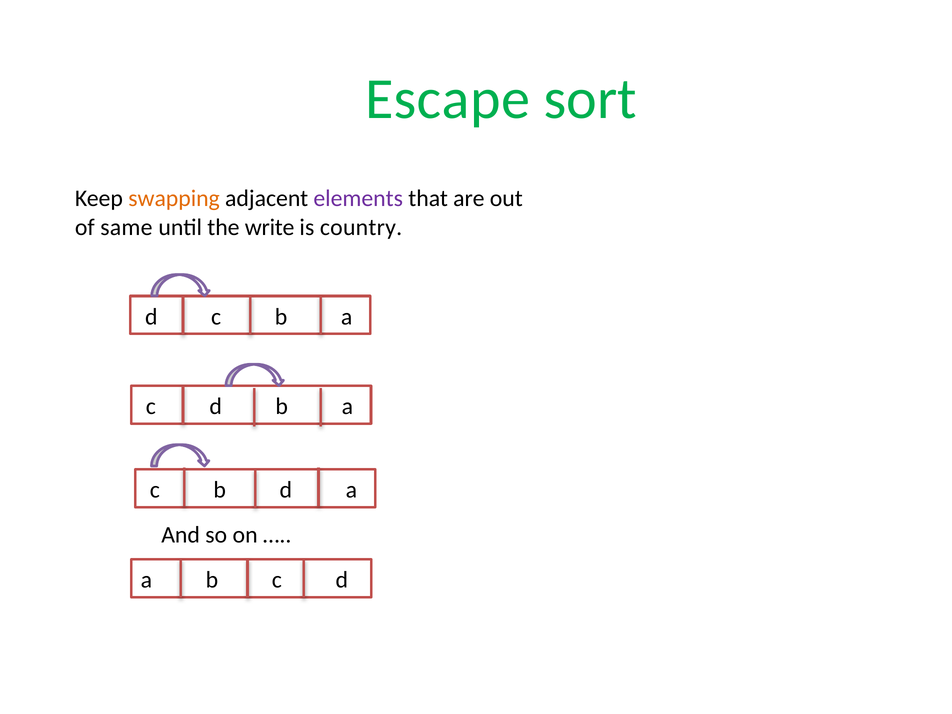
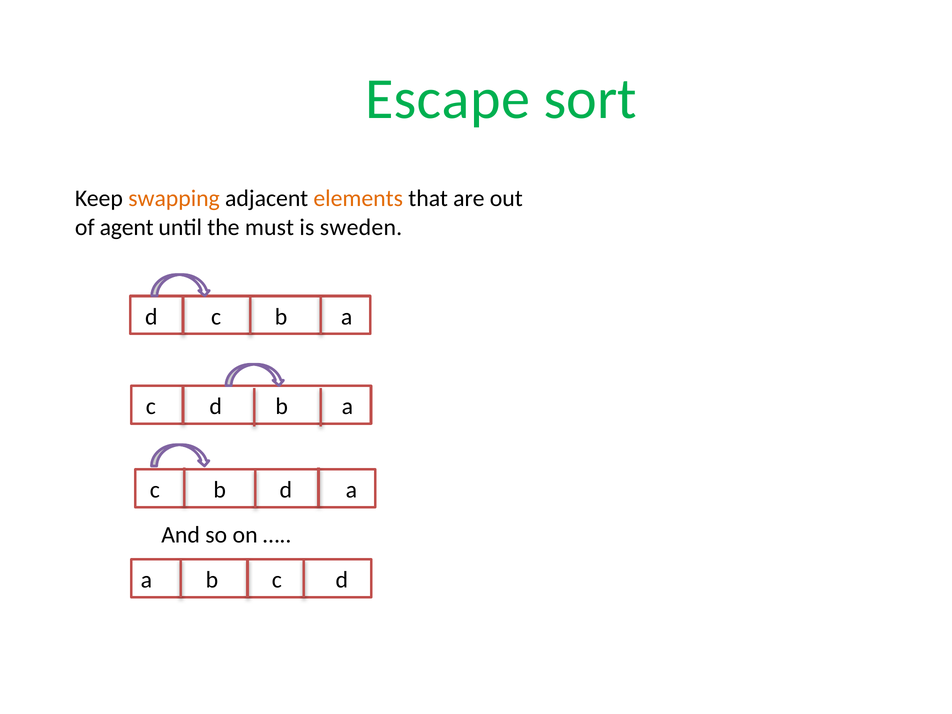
elements colour: purple -> orange (358, 199)
same: same -> agent (127, 227)
write: write -> must (269, 227)
country: country -> sweden (361, 227)
